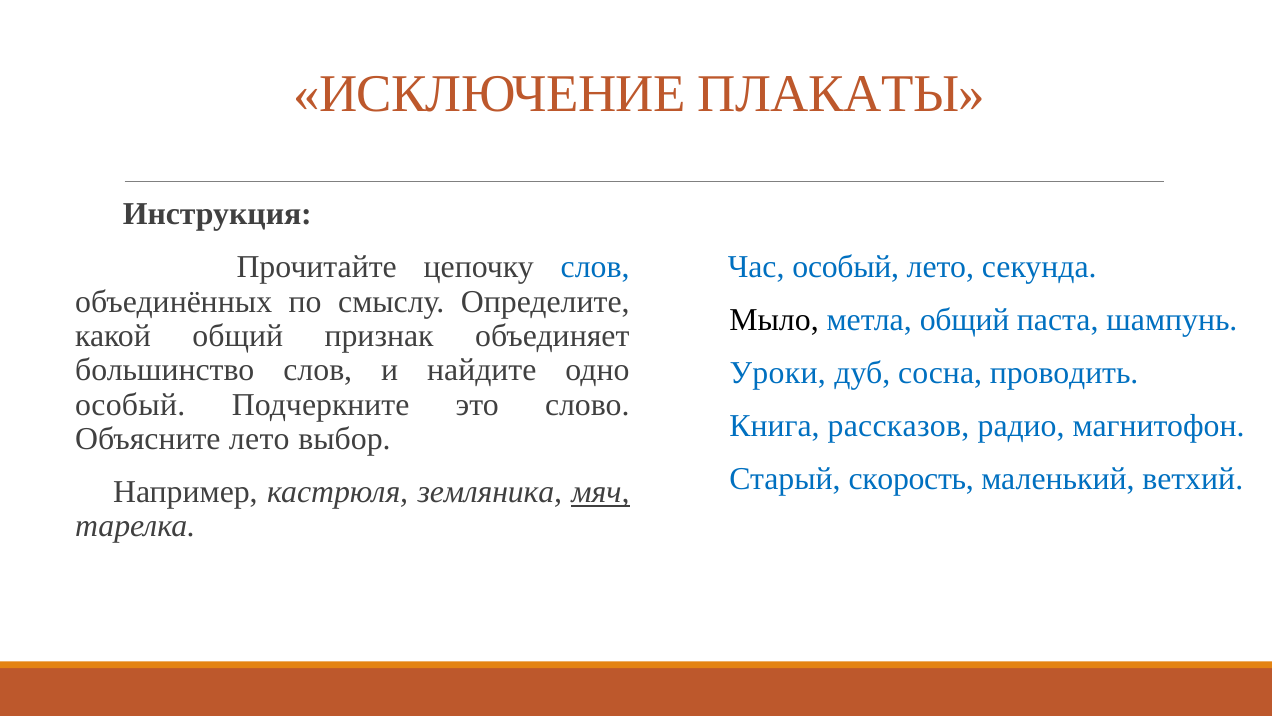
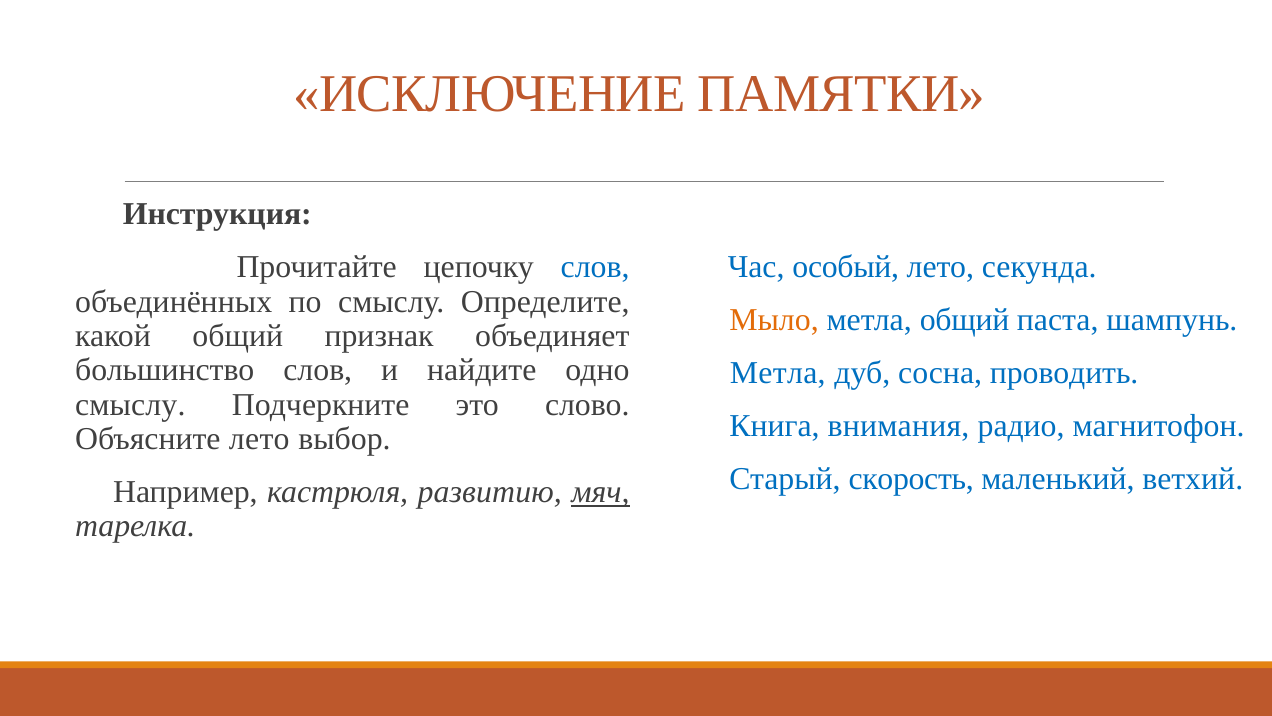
ПЛАКАТЫ: ПЛАКАТЫ -> ПАМЯТКИ (841, 94)
Мыло colour: black -> orange (774, 320)
Уроки: Уроки -> Метла (778, 373)
особый: особый -> смыслу (130, 405)
рассказов: рассказов -> внимания (899, 426)
земляника: земляника -> развитию (490, 492)
